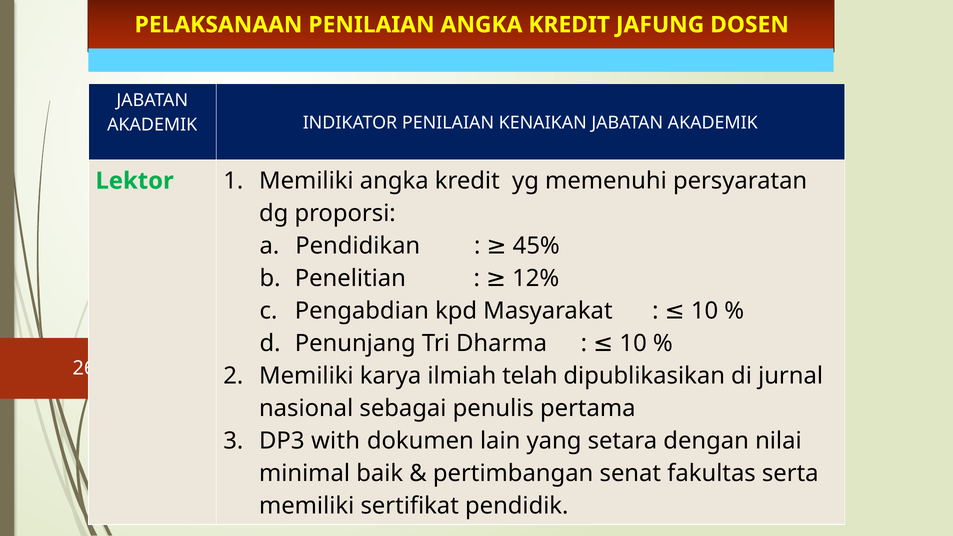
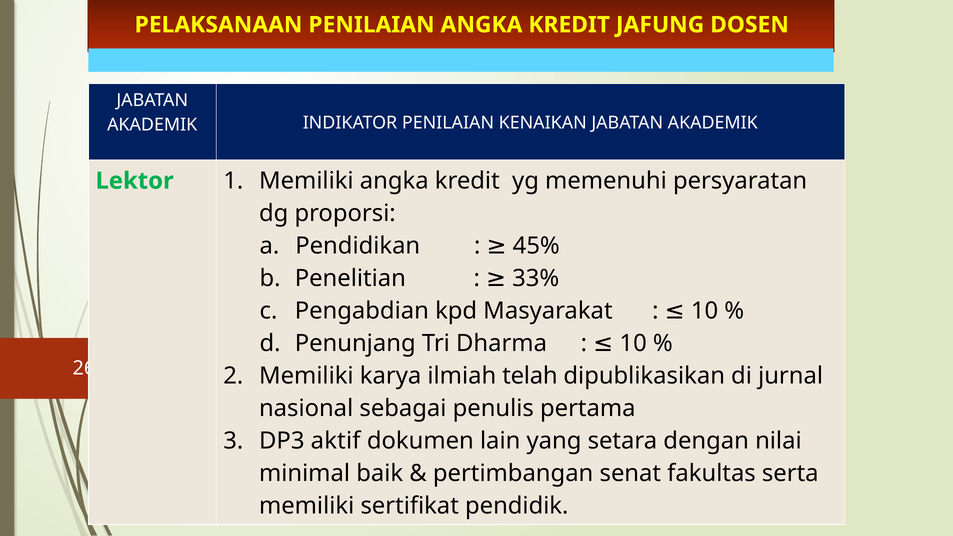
12%: 12% -> 33% (536, 278)
with: with -> aktif (336, 441)
